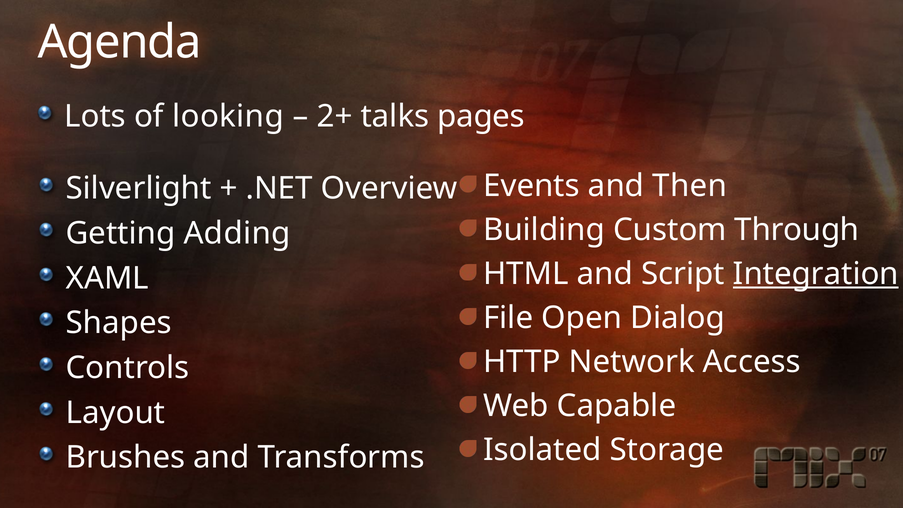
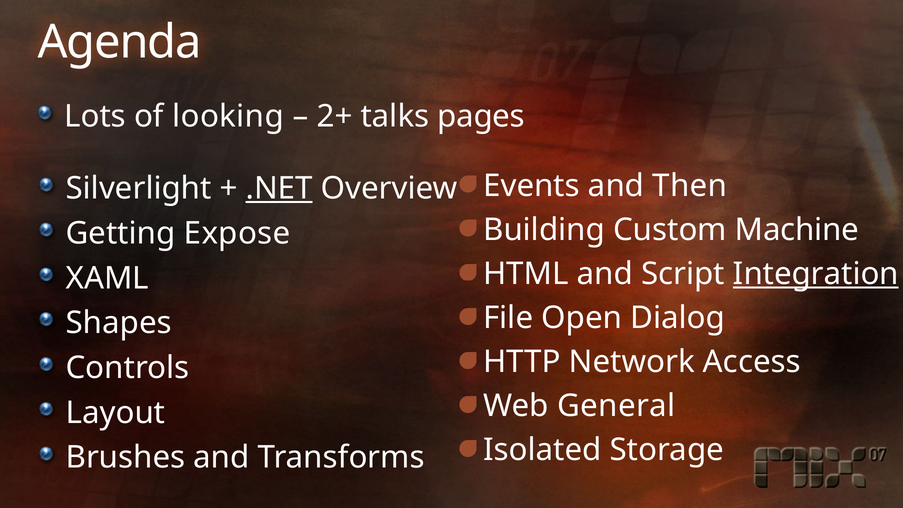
.NET underline: none -> present (279, 189)
Through: Through -> Machine (797, 230)
Adding: Adding -> Expose (237, 233)
Capable: Capable -> General (616, 406)
